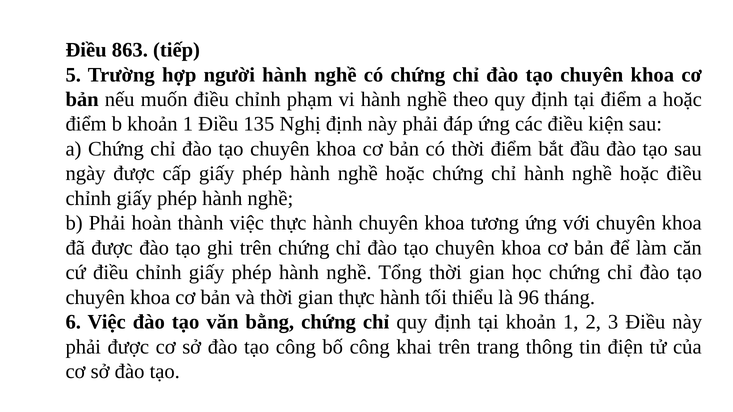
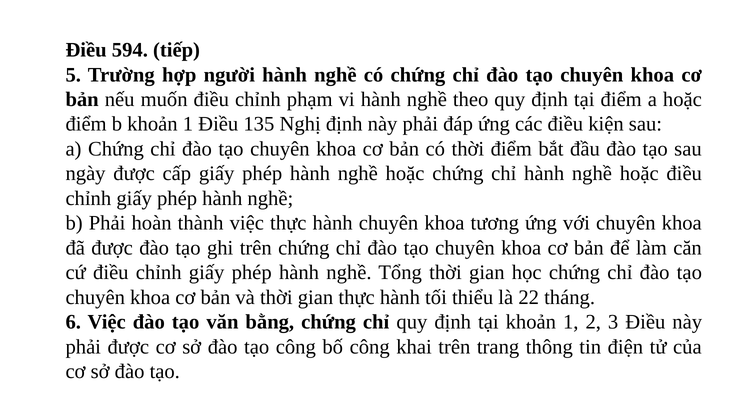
863: 863 -> 594 (130, 50)
96: 96 -> 22 (529, 298)
